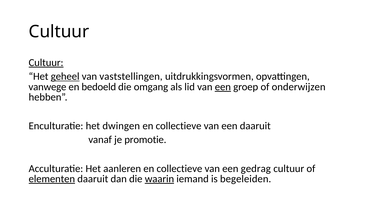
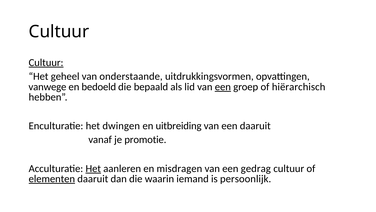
geheel underline: present -> none (65, 76)
vaststellingen: vaststellingen -> onderstaande (131, 76)
omgang: omgang -> bepaald (151, 87)
onderwijzen: onderwijzen -> hiërarchisch (299, 87)
collectieve: collectieve -> uitbreiding (179, 126)
Het underline: none -> present (93, 168)
aanleren en collectieve: collectieve -> misdragen (179, 168)
waarin underline: present -> none (159, 178)
begeleiden: begeleiden -> persoonlijk (246, 178)
